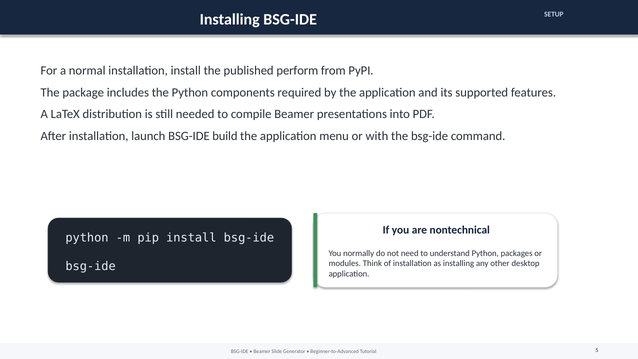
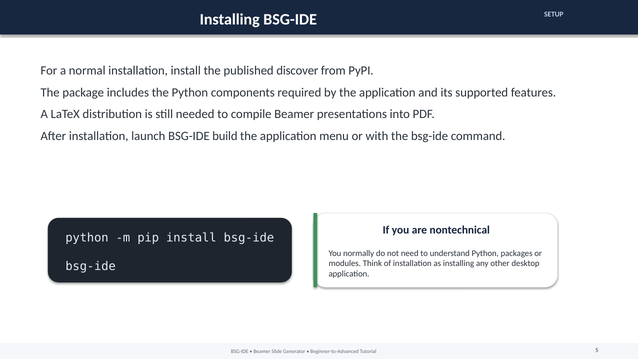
perform: perform -> discover (297, 71)
